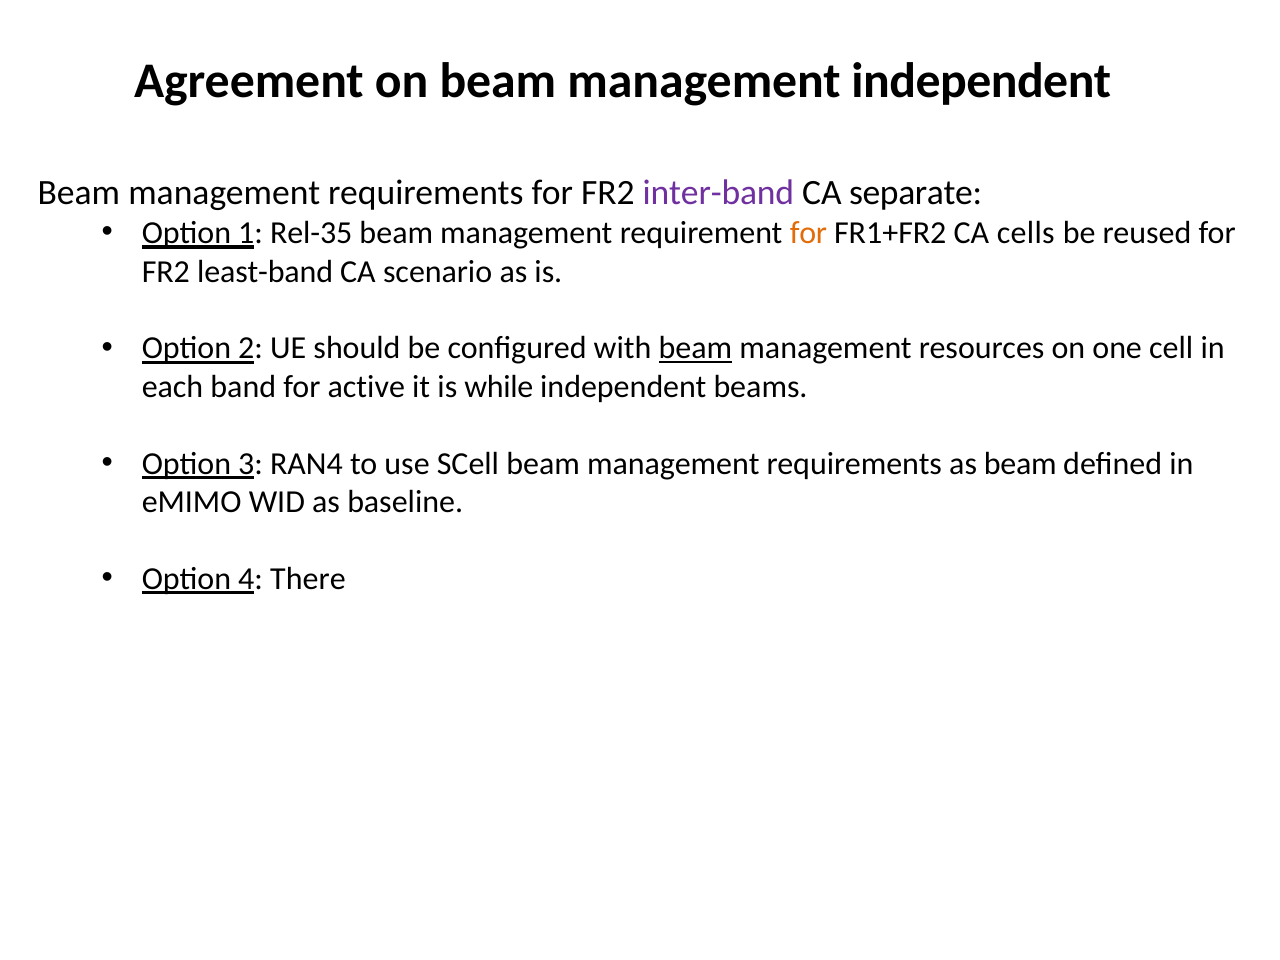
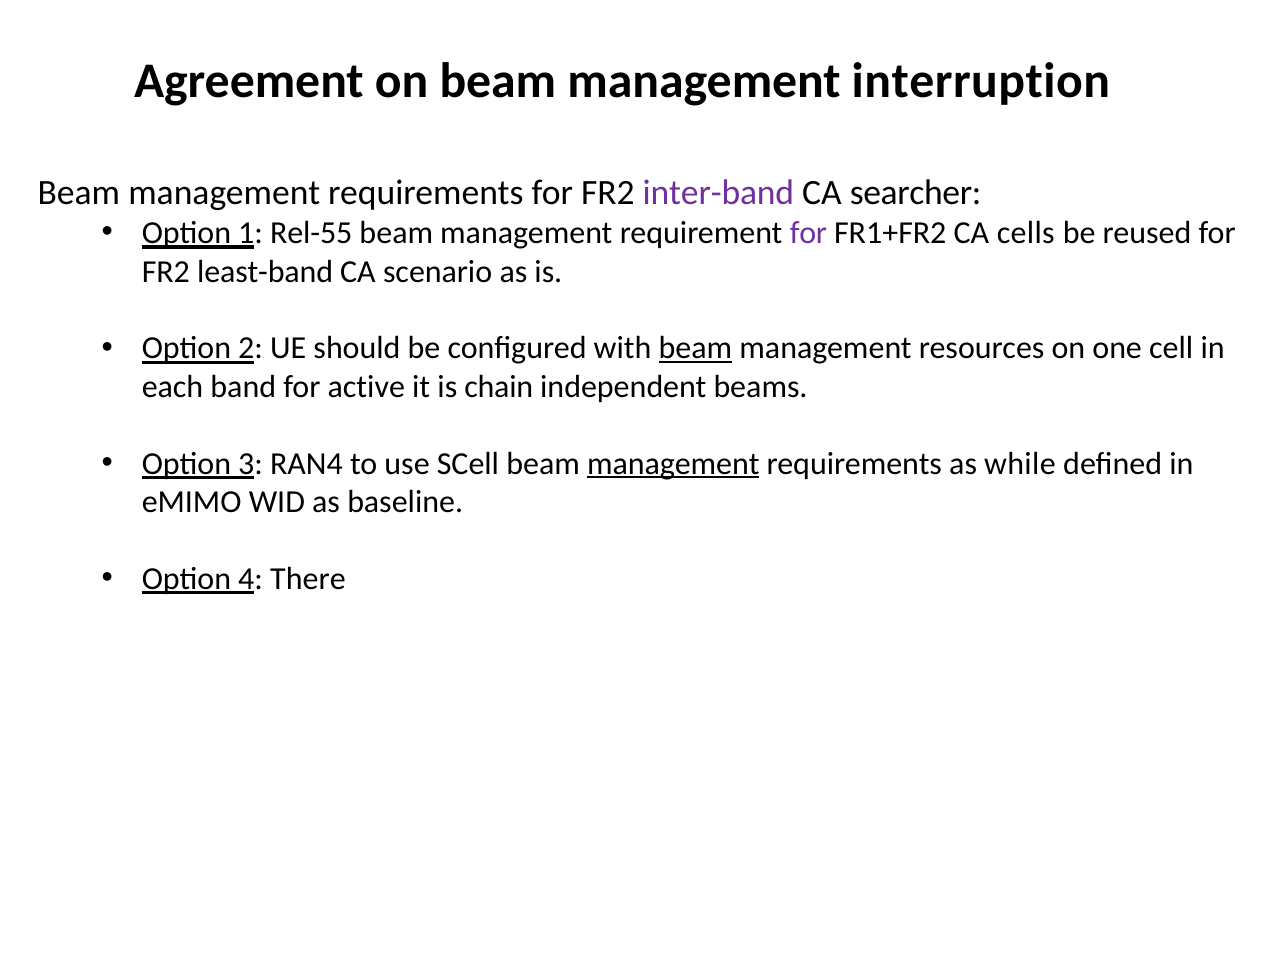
management independent: independent -> interruption (981, 81)
separate: separate -> searcher (916, 193)
Rel-35: Rel-35 -> Rel-55 (311, 233)
for colour: orange -> purple (808, 233)
while: while -> chain (499, 387)
management underline: none -> present (673, 463)
as beam: beam -> while (1020, 463)
